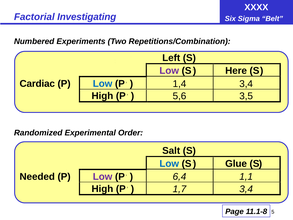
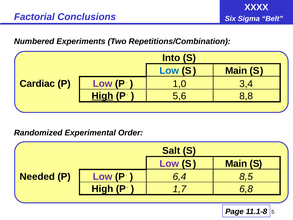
Investigating: Investigating -> Conclusions (87, 17)
Left: Left -> Into (171, 58)
Low colour: purple -> blue (169, 71)
Here: Here -> Main (236, 71)
Low colour: blue -> purple (103, 84)
1,4: 1,4 -> 1,0 (179, 84)
High underline: none -> present (102, 96)
3,5: 3,5 -> 8,8 (246, 96)
Low colour: blue -> purple (169, 163)
Glue: Glue -> Main (236, 163)
1,1: 1,1 -> 8,5 (246, 176)
1,7 3,4: 3,4 -> 6,8 (246, 189)
